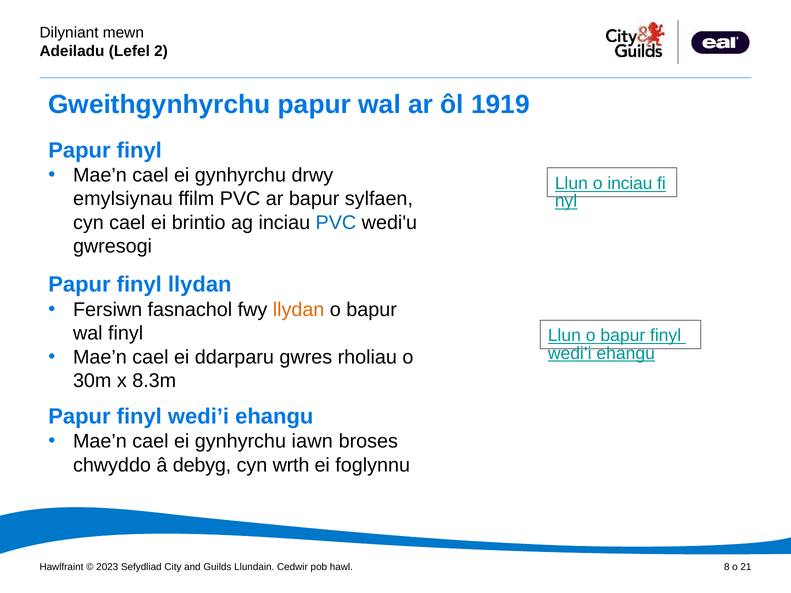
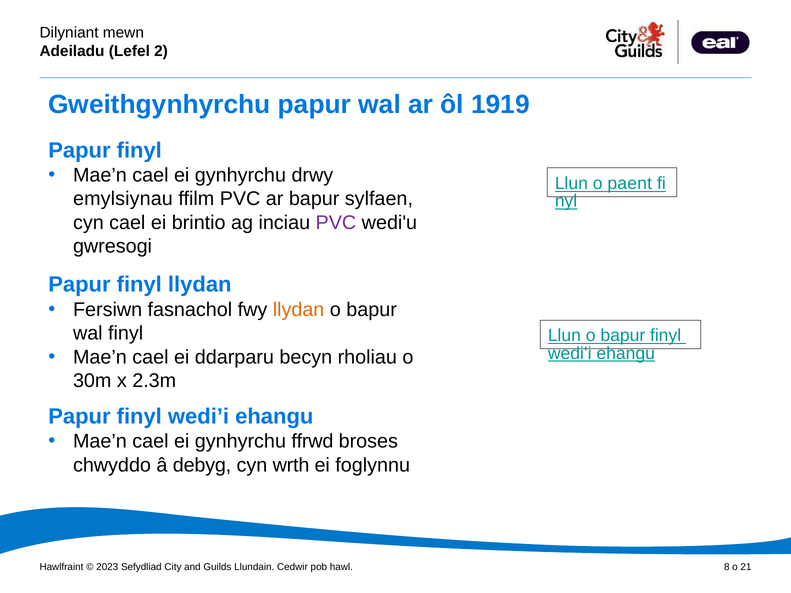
o inciau: inciau -> paent (630, 184)
PVC colour: blue -> purple (336, 223)
gwres: gwres -> becyn (306, 357)
8.3m: 8.3m -> 2.3m (154, 381)
iawn: iawn -> ffrwd (312, 442)
